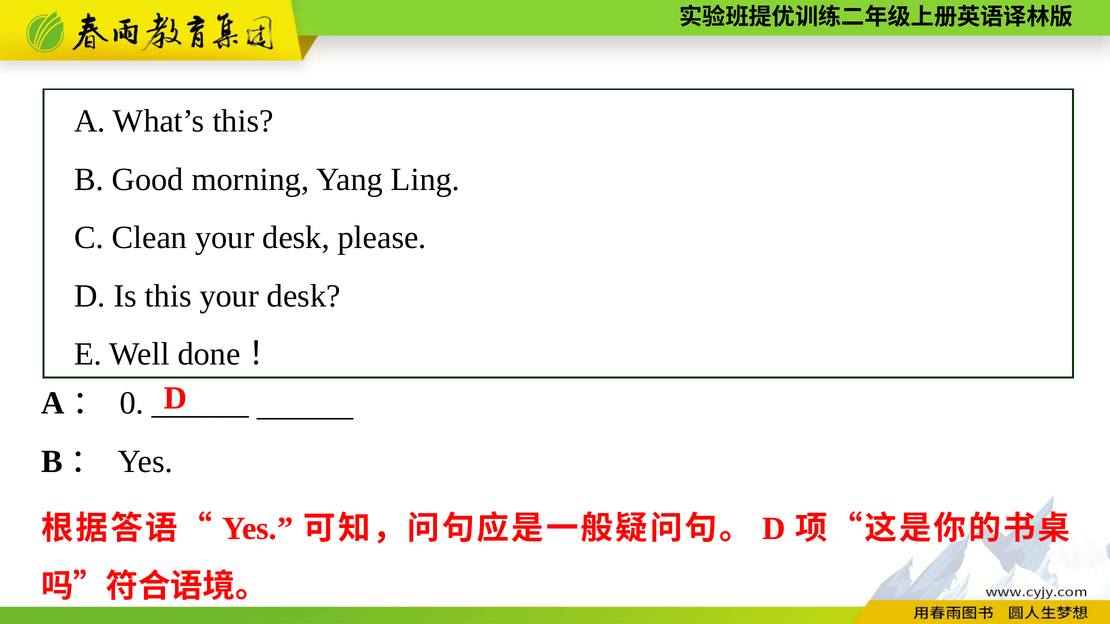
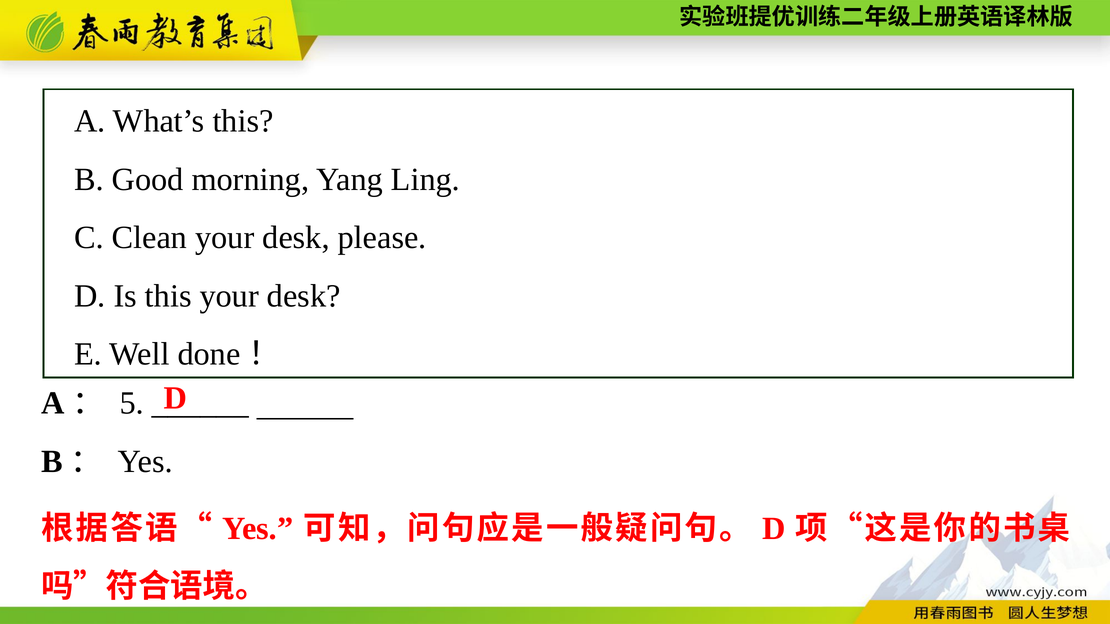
0: 0 -> 5 (132, 403)
